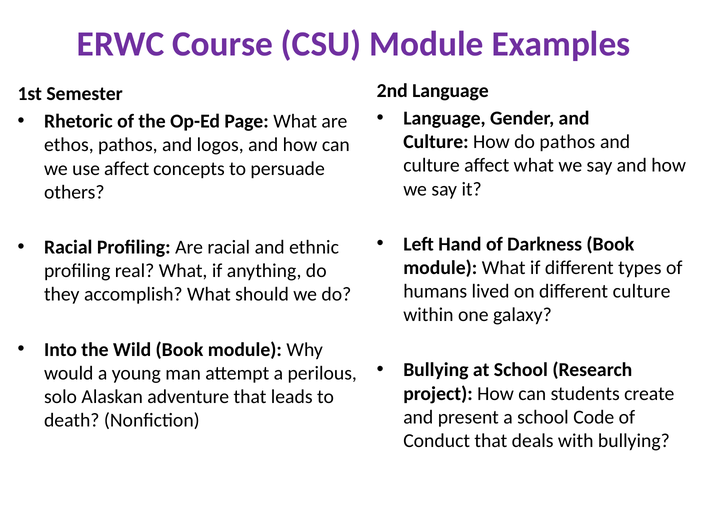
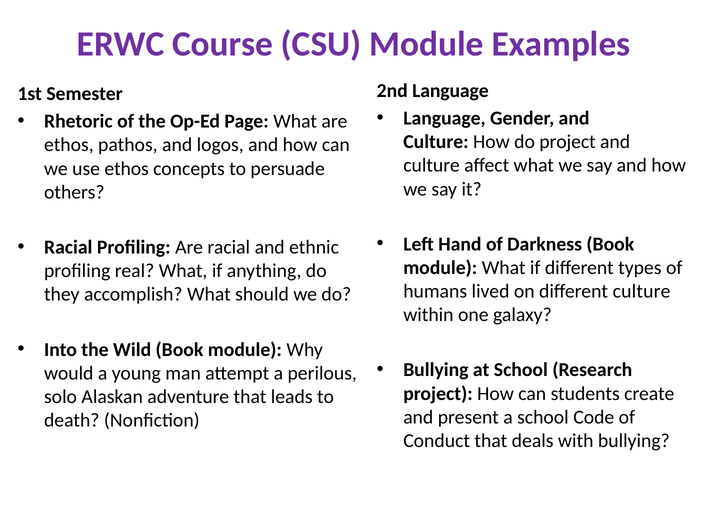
do pathos: pathos -> project (567, 142)
use affect: affect -> ethos (127, 169)
